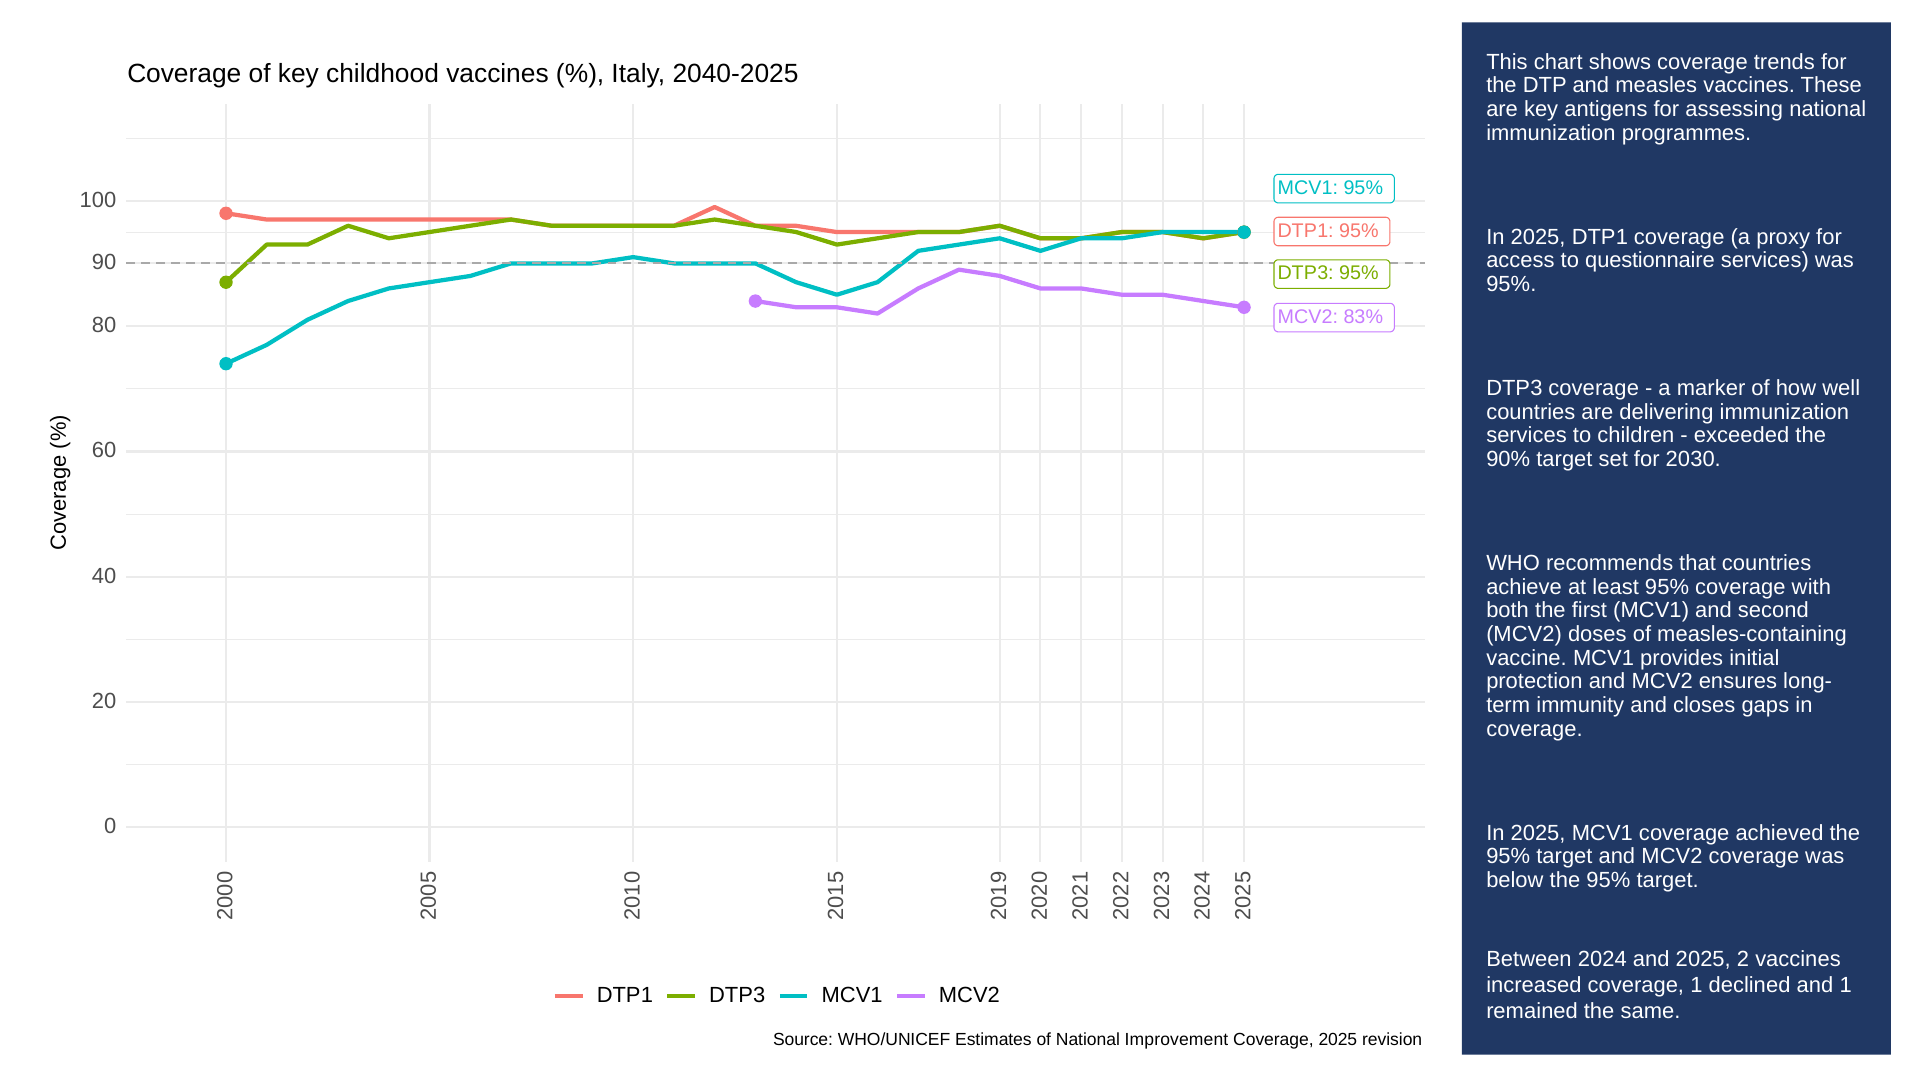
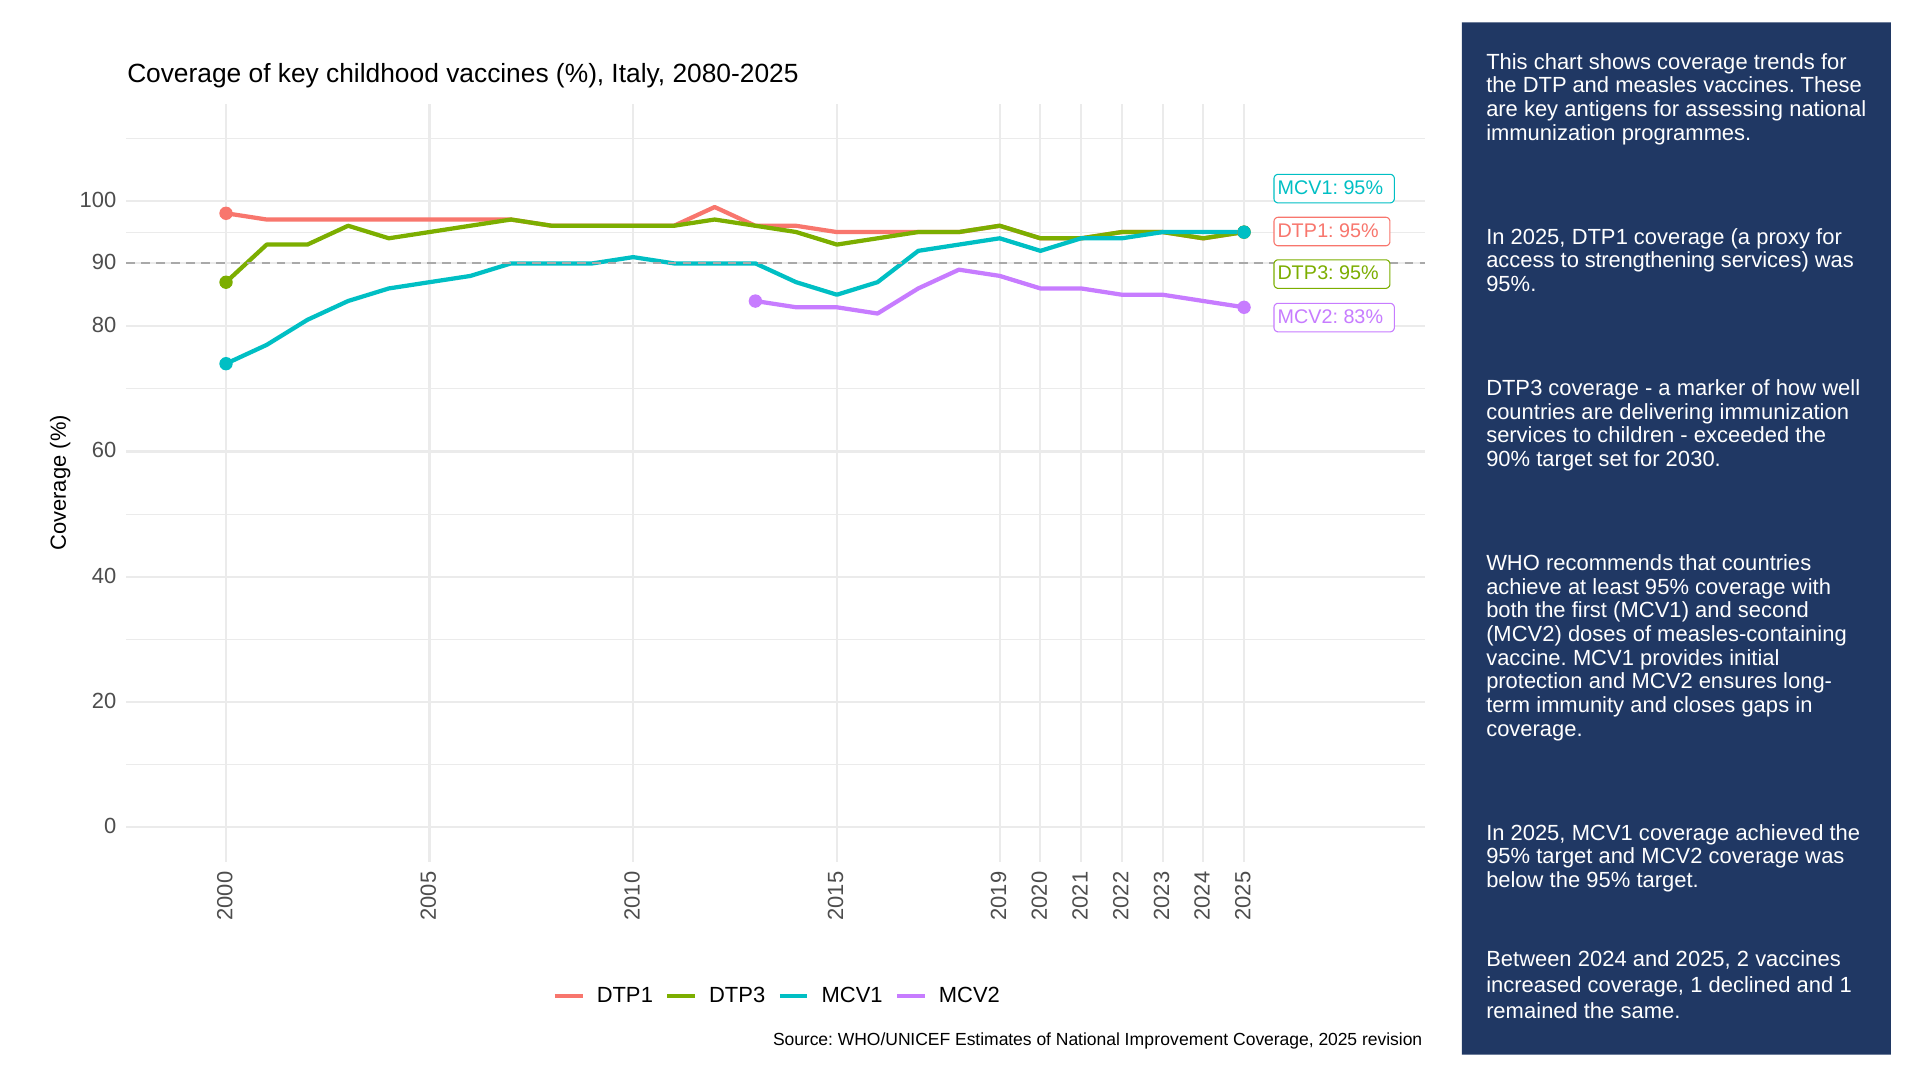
2040-2025: 2040-2025 -> 2080-2025 (735, 74)
questionnaire: questionnaire -> strengthening (1650, 261)
